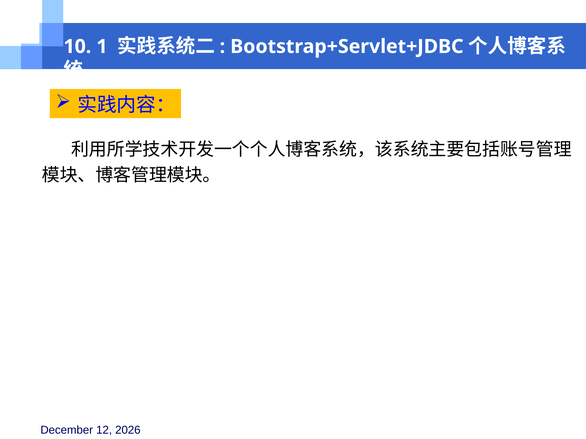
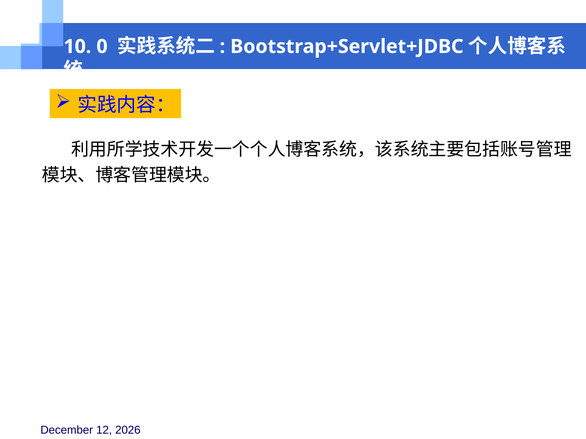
1: 1 -> 0 (102, 47)
